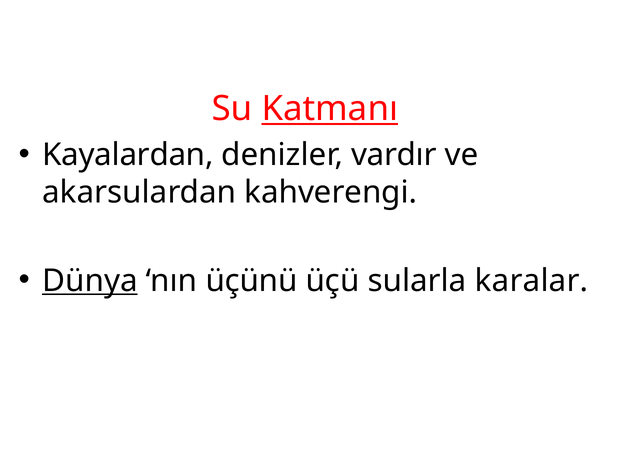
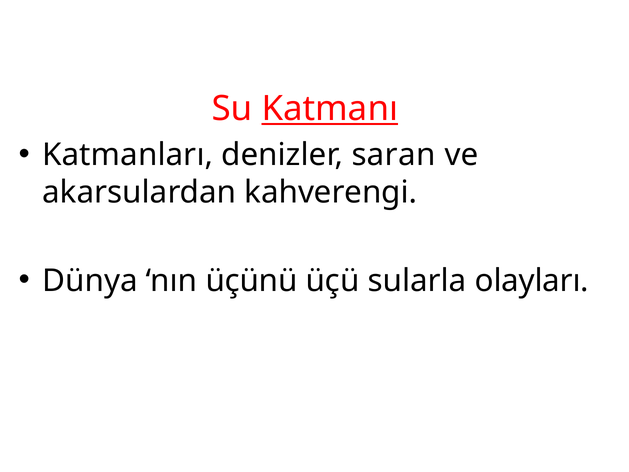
Kayalardan: Kayalardan -> Katmanları (128, 155)
vardır: vardır -> saran (394, 155)
Dünya underline: present -> none (90, 281)
karalar: karalar -> olayları (532, 281)
